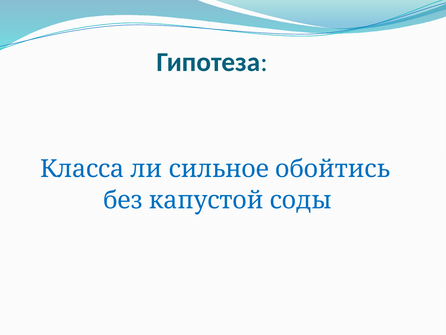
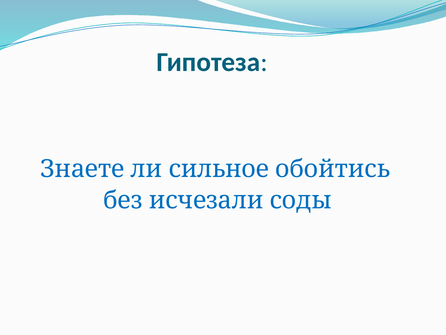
Класса: Класса -> Знаете (82, 169)
капустой: капустой -> исчезали (206, 200)
